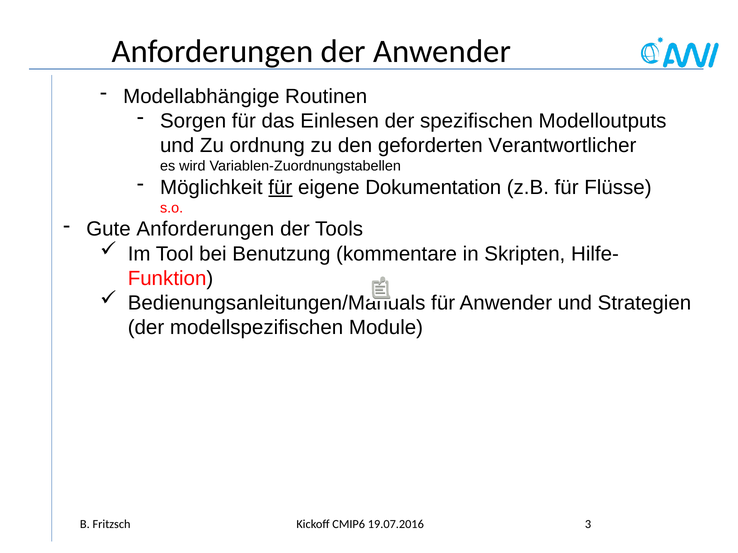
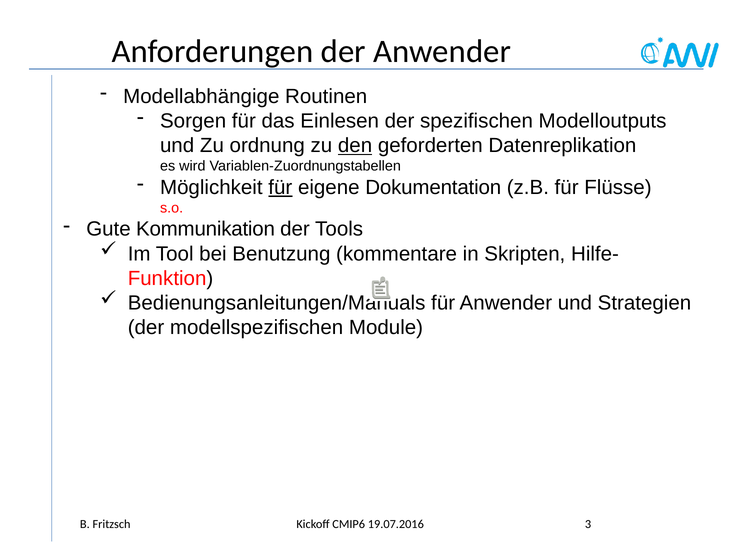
den underline: none -> present (355, 146)
Verantwortlicher: Verantwortlicher -> Datenreplikation (562, 146)
Gute Anforderungen: Anforderungen -> Kommunikation (206, 229)
